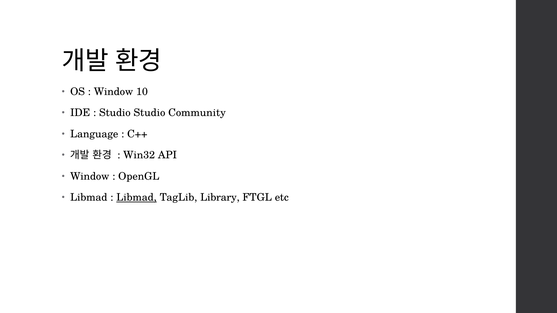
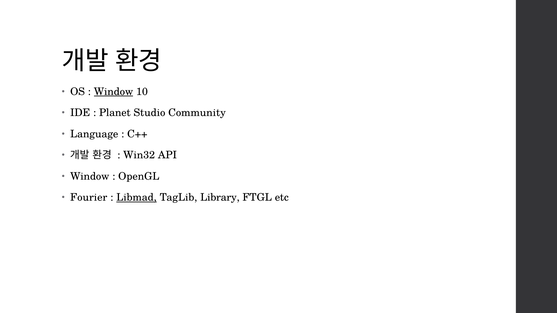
Window underline: none -> present (113, 92)
Studio: Studio -> Planet (115, 113)
Libmad: Libmad -> Fourier (89, 198)
